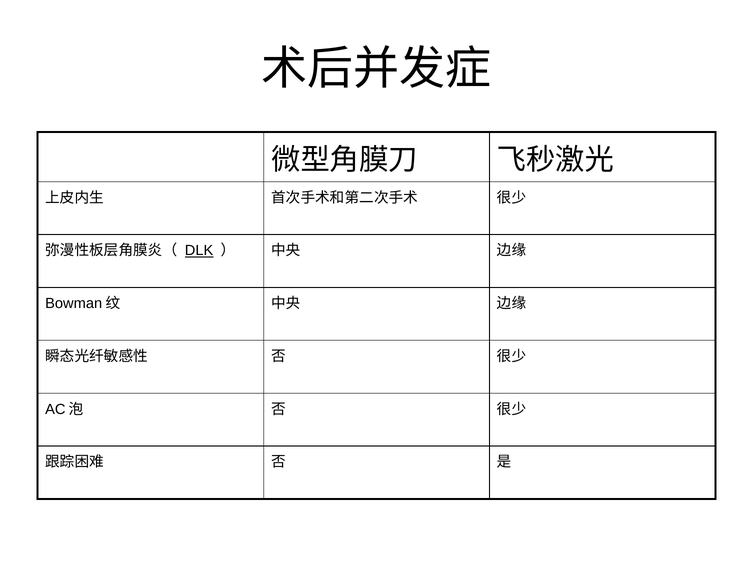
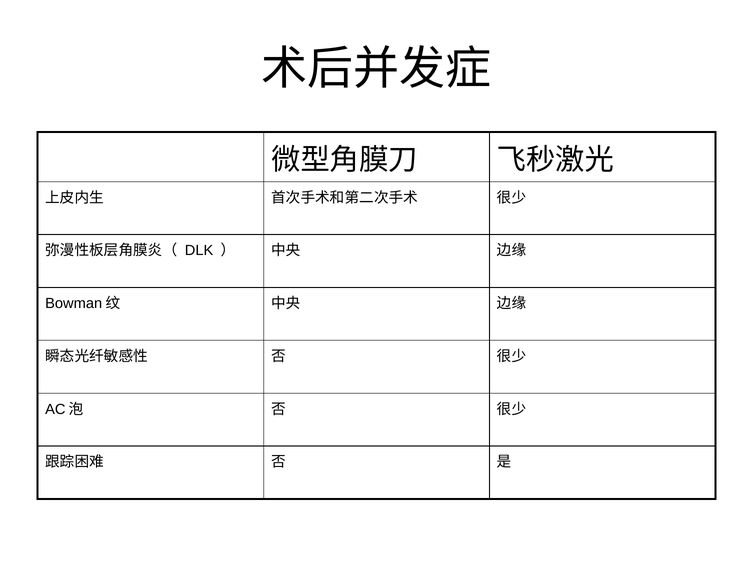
DLK underline: present -> none (199, 250)
